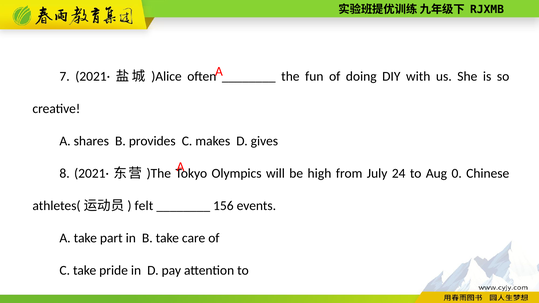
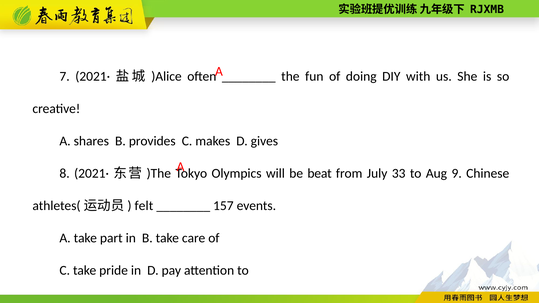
high: high -> beat (320, 174)
24: 24 -> 33 (399, 174)
0: 0 -> 9 (457, 174)
156: 156 -> 157 (223, 206)
